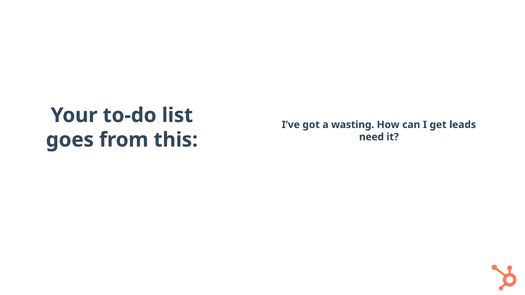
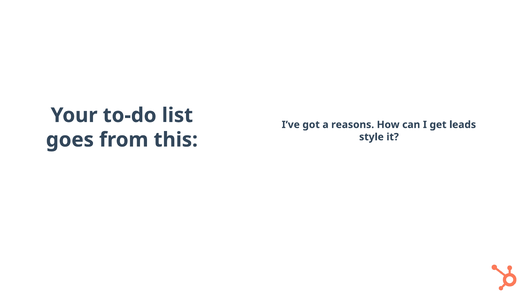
wasting: wasting -> reasons (353, 125)
need: need -> style (371, 137)
